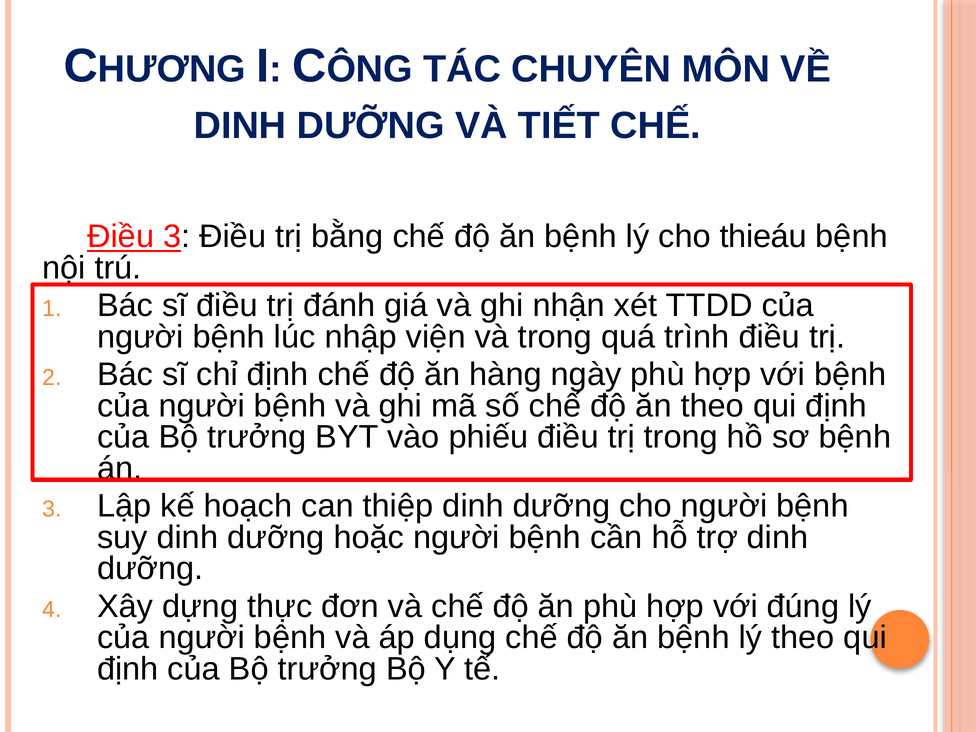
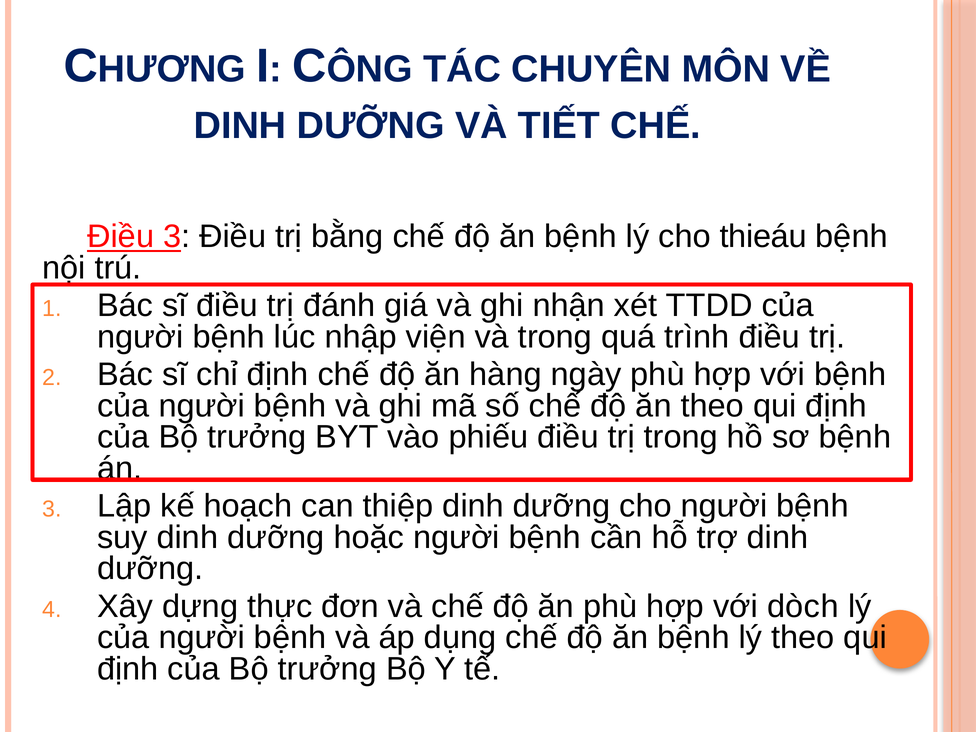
đúng: đúng -> dòch (803, 606)
